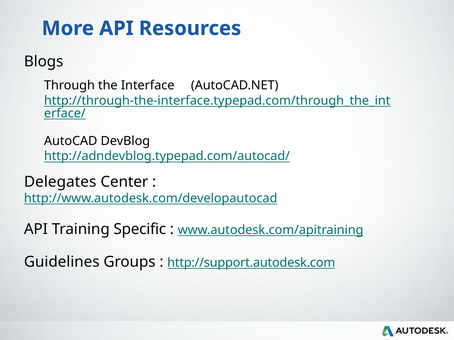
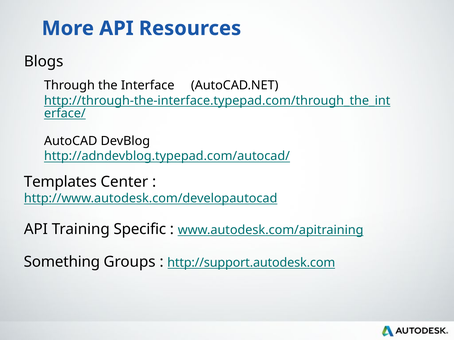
Delegates: Delegates -> Templates (60, 182)
Guidelines: Guidelines -> Something (62, 262)
